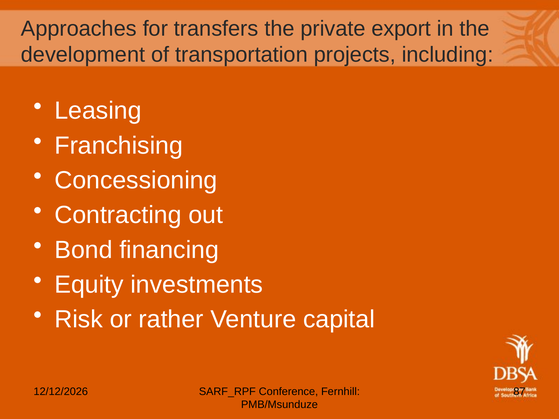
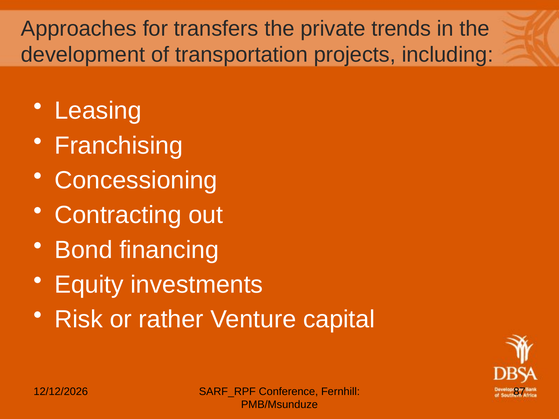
export: export -> trends (401, 29)
